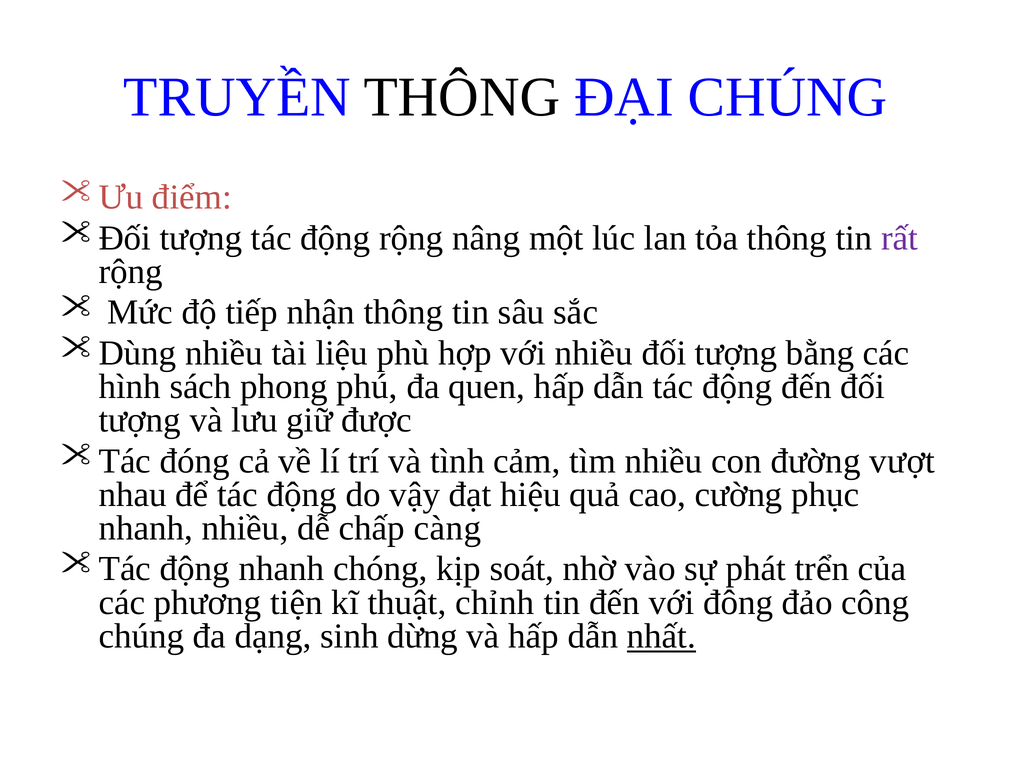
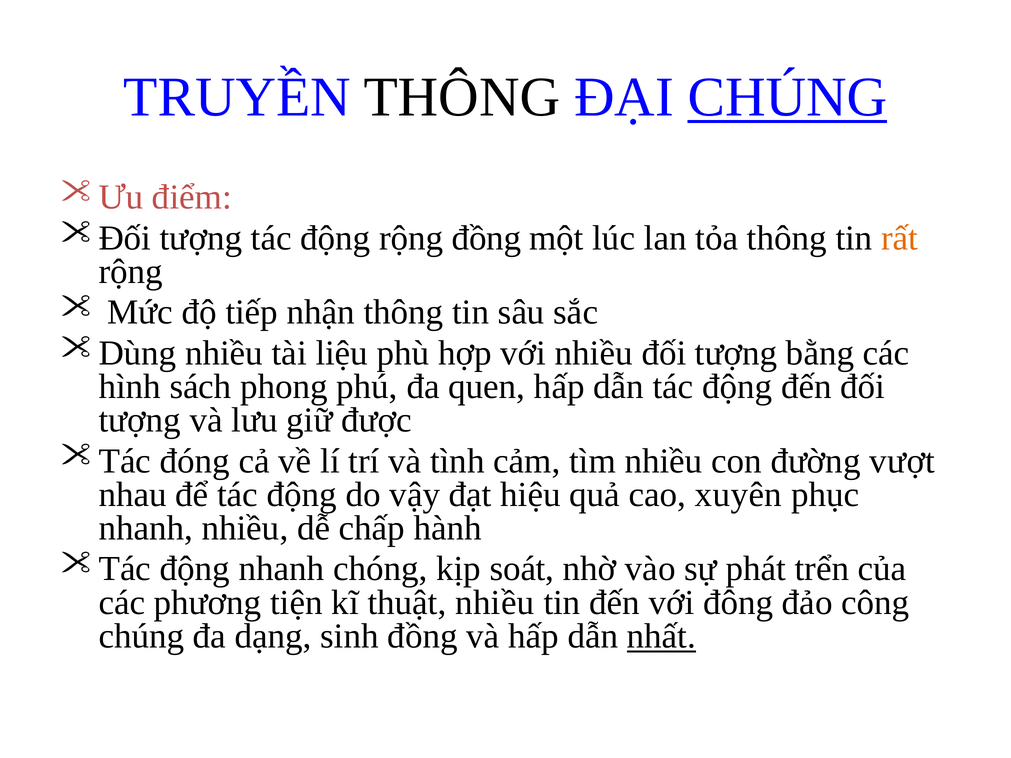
CHÚNG underline: none -> present (787, 97)
rộng nâng: nâng -> đồng (486, 238)
rất colour: purple -> orange (900, 238)
cường: cường -> xuyên (738, 495)
càng: càng -> hành (448, 528)
thuật chỉnh: chỉnh -> nhiều (495, 603)
sinh dừng: dừng -> đồng (423, 636)
